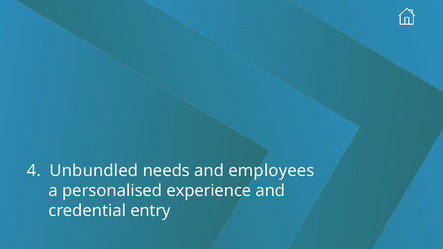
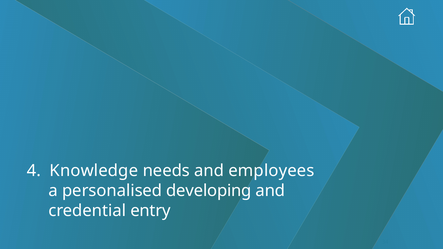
Unbundled: Unbundled -> Knowledge (94, 171)
experience: experience -> developing (209, 191)
